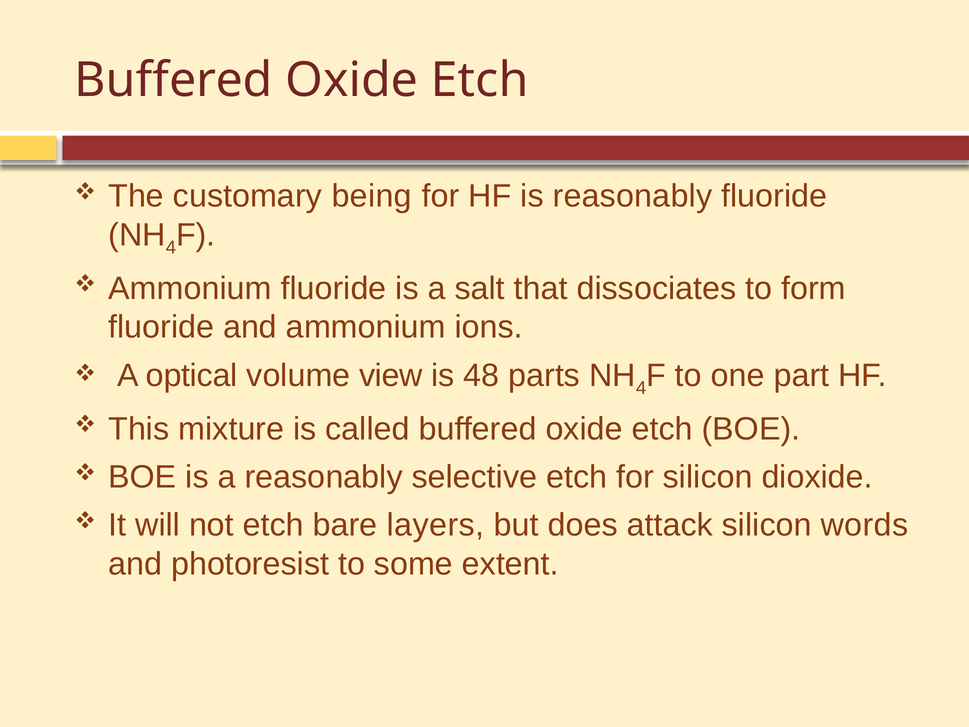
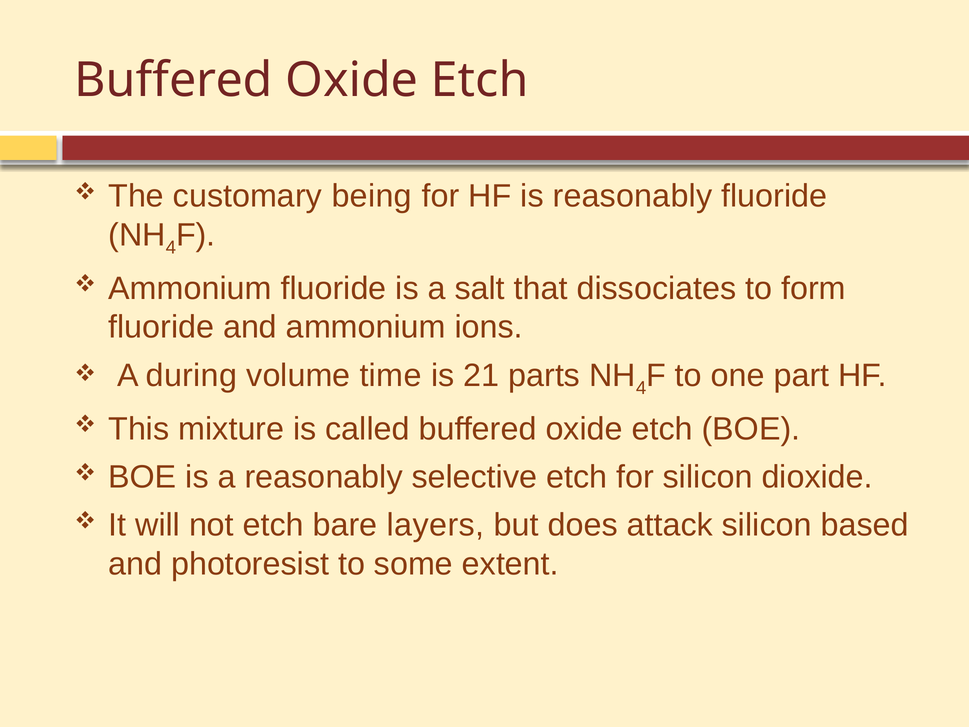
optical: optical -> during (191, 375)
view: view -> time (391, 375)
48: 48 -> 21 (481, 375)
words: words -> based (865, 525)
